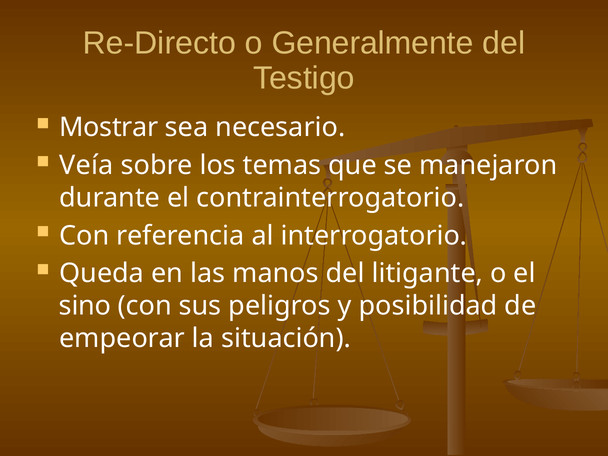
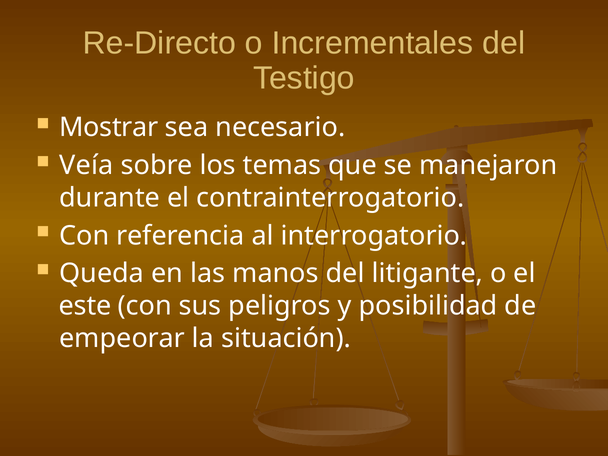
Generalmente: Generalmente -> Incrementales (373, 43)
sino: sino -> este (85, 306)
